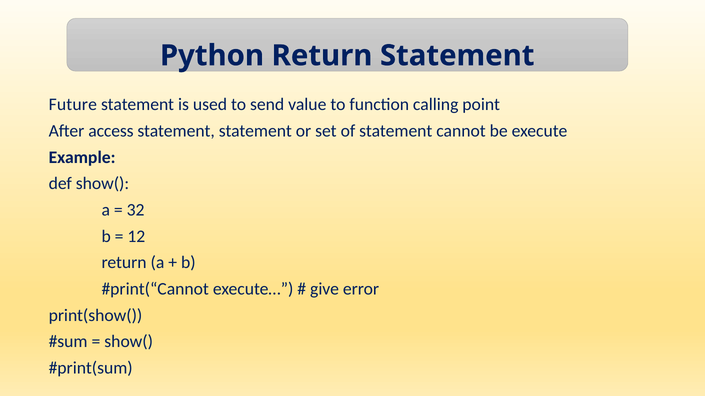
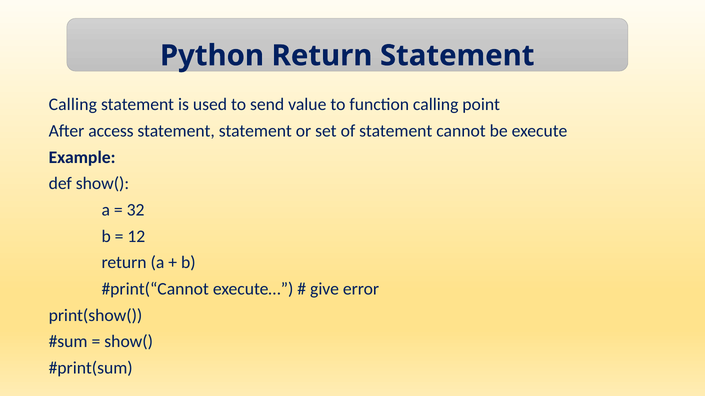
Future: Future -> Calling (73, 105)
